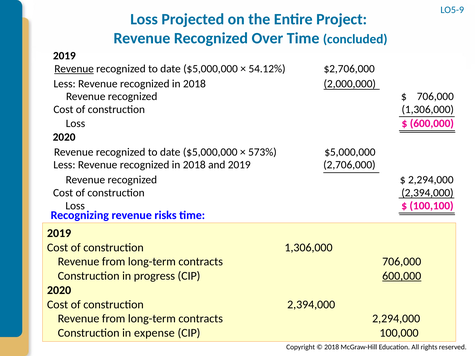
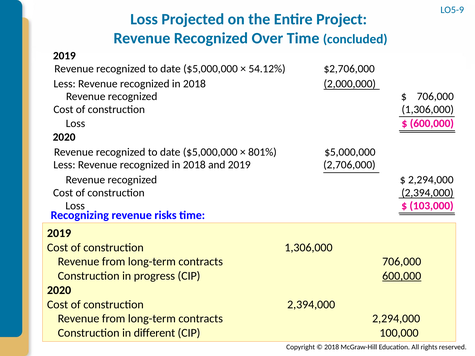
Revenue underline: present -> none (74, 69)
573%: 573% -> 801% (262, 152)
100,100: 100,100 -> 103,000 (432, 206)
expense: expense -> different (154, 333)
